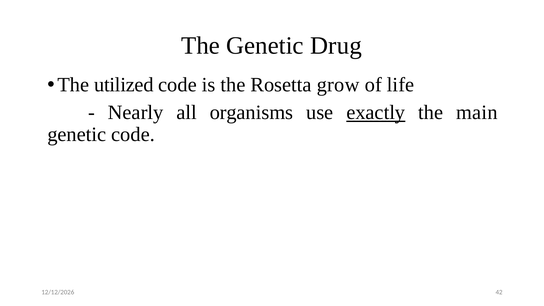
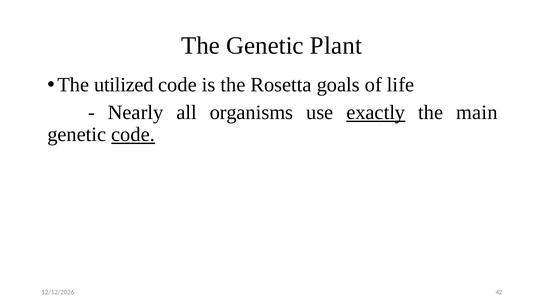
Drug: Drug -> Plant (336, 46)
grow: grow -> goals (338, 85)
code underline: none -> present (133, 135)
